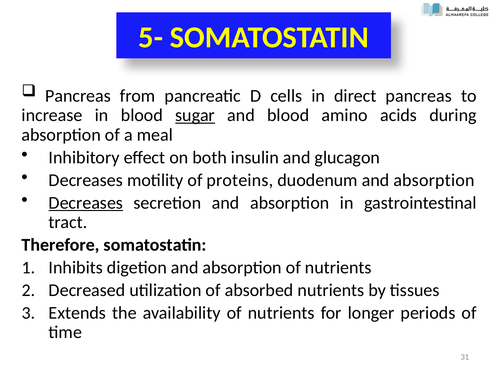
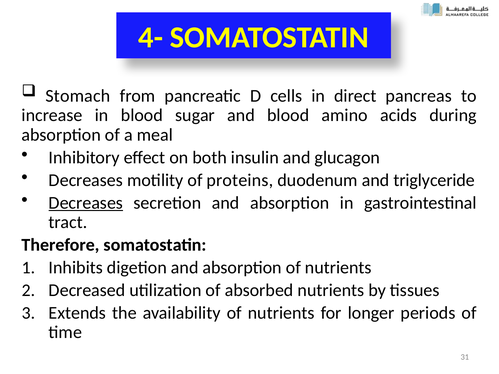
5-: 5- -> 4- (151, 37)
Pancreas: Pancreas -> Stomach (78, 96)
sugar underline: present -> none (195, 115)
duodenum and absorption: absorption -> triglyceride (434, 180)
